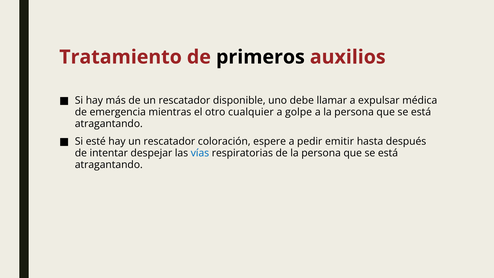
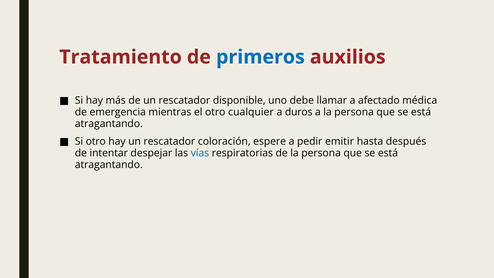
primeros colour: black -> blue (260, 57)
expulsar: expulsar -> afectado (379, 100)
golpe: golpe -> duros (299, 112)
Si esté: esté -> otro (96, 141)
